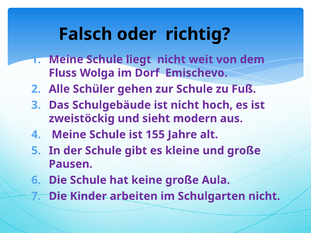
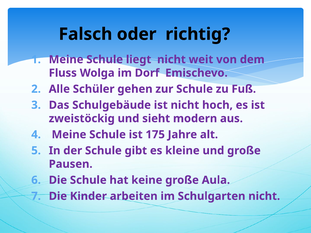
155: 155 -> 175 (155, 135)
